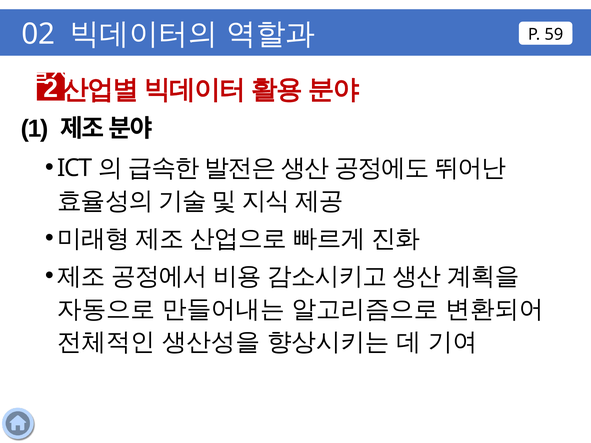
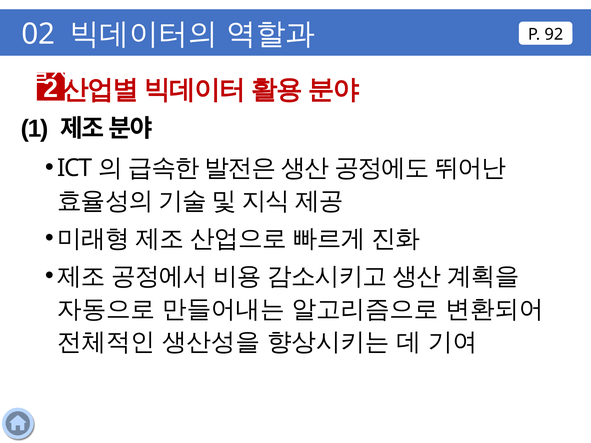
59: 59 -> 92 (554, 34)
